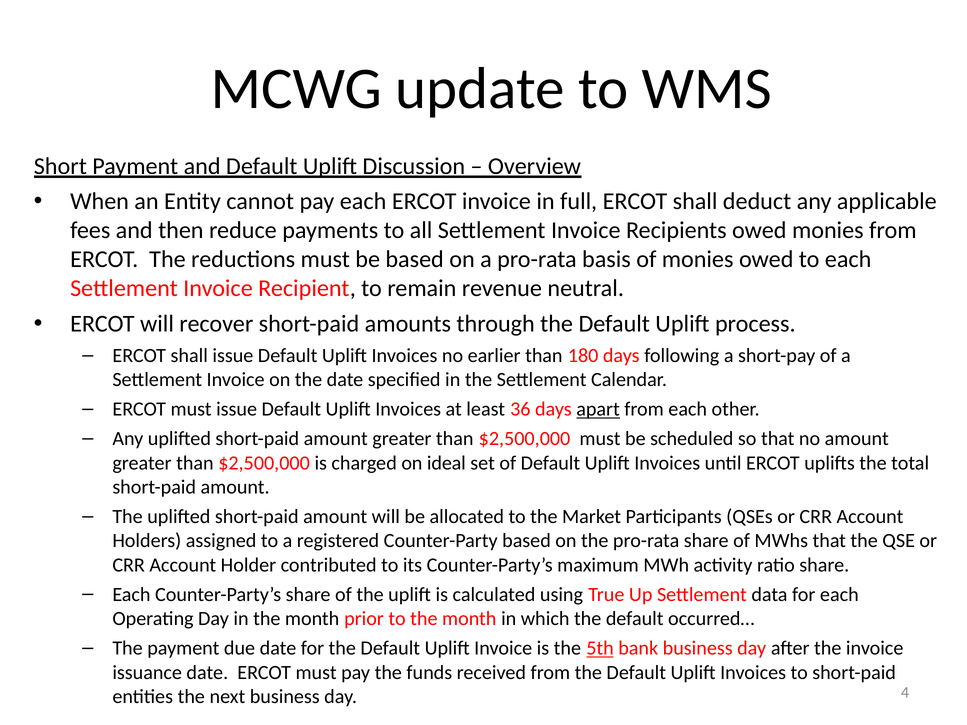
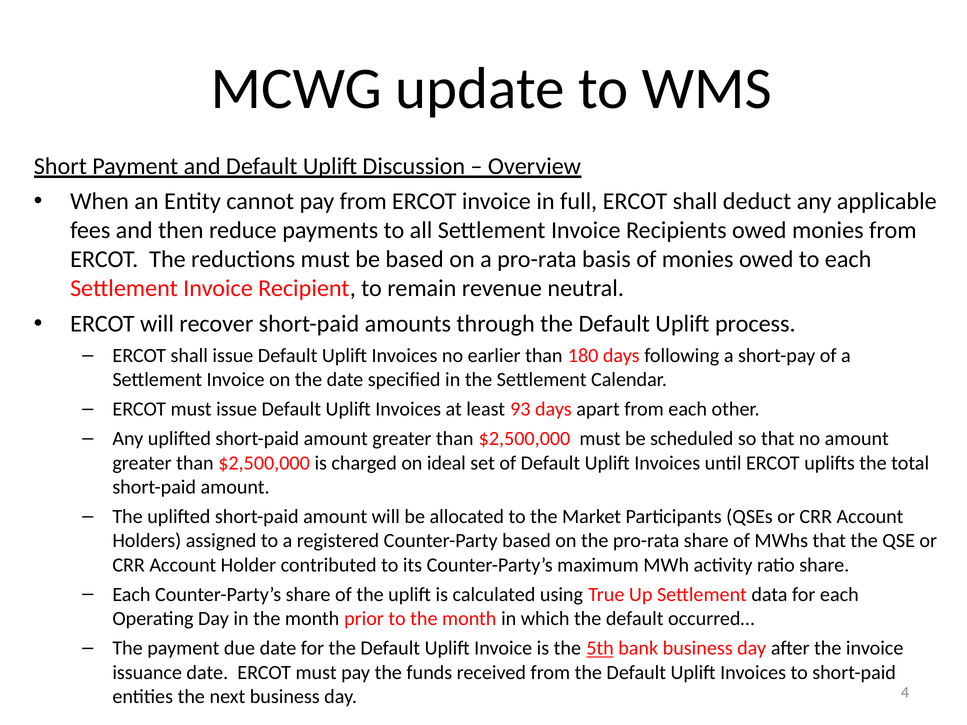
pay each: each -> from (363, 202)
36: 36 -> 93 (520, 409)
apart underline: present -> none (598, 409)
